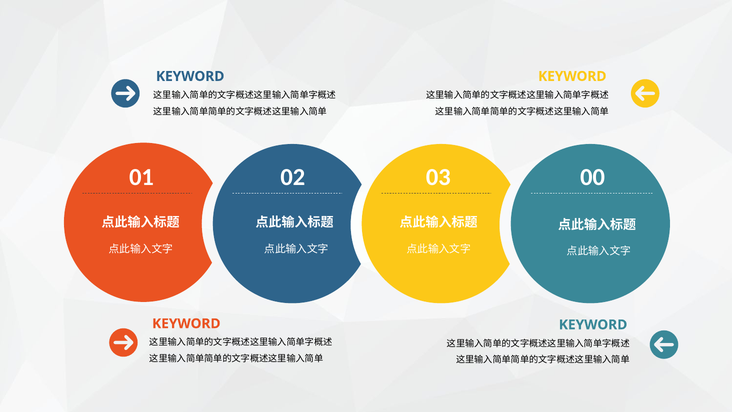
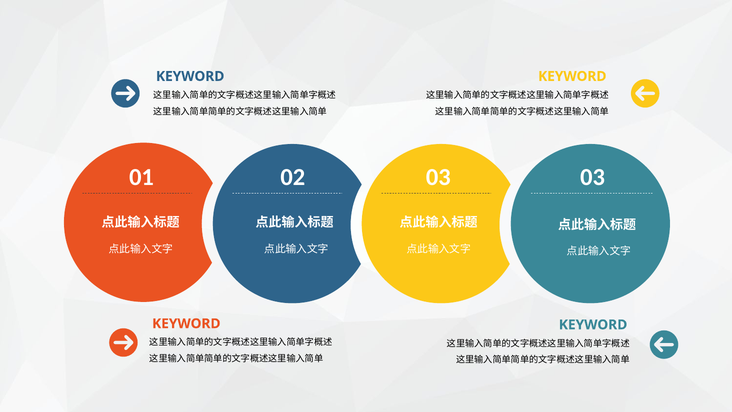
03 00: 00 -> 03 (593, 177)
